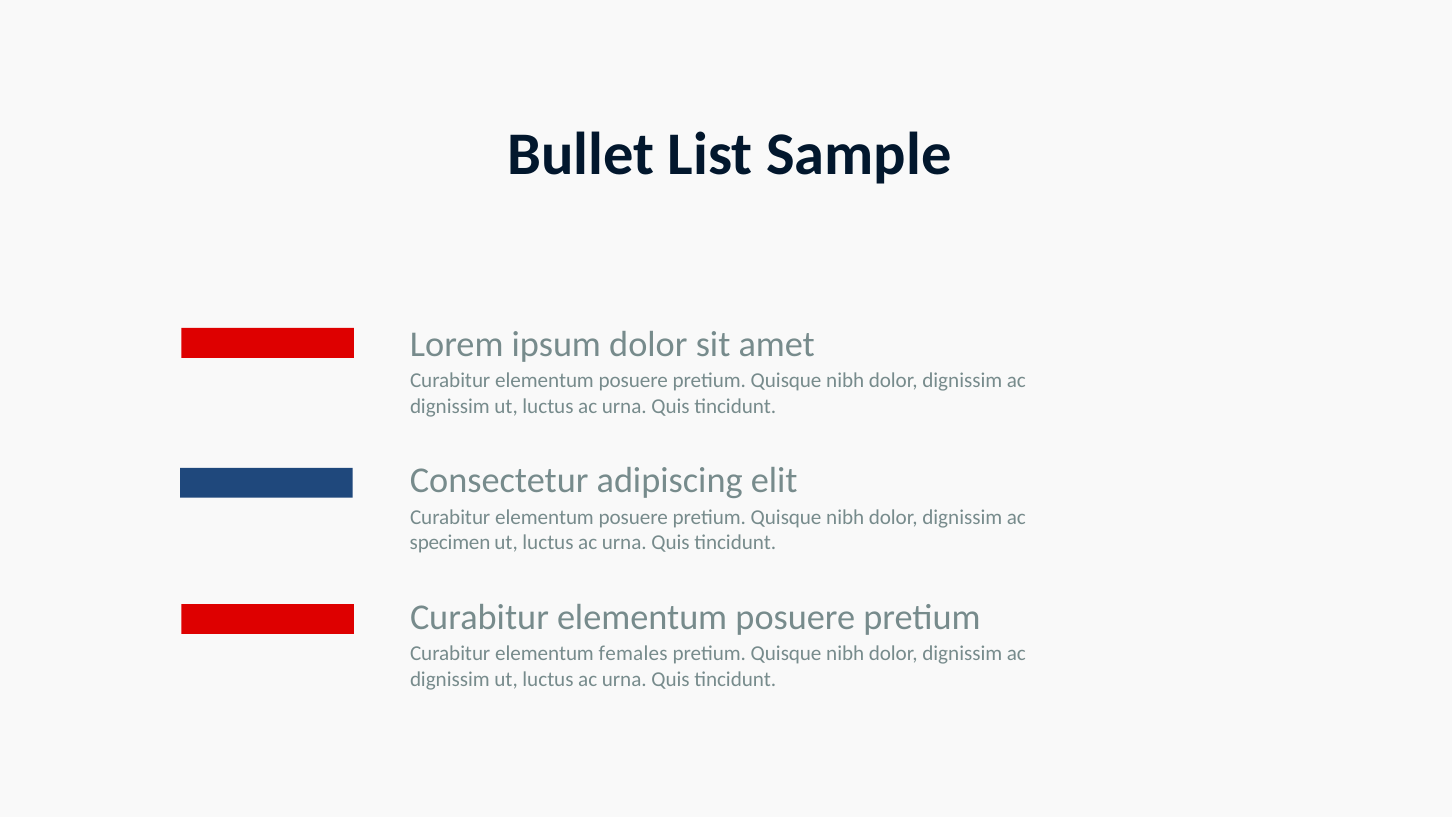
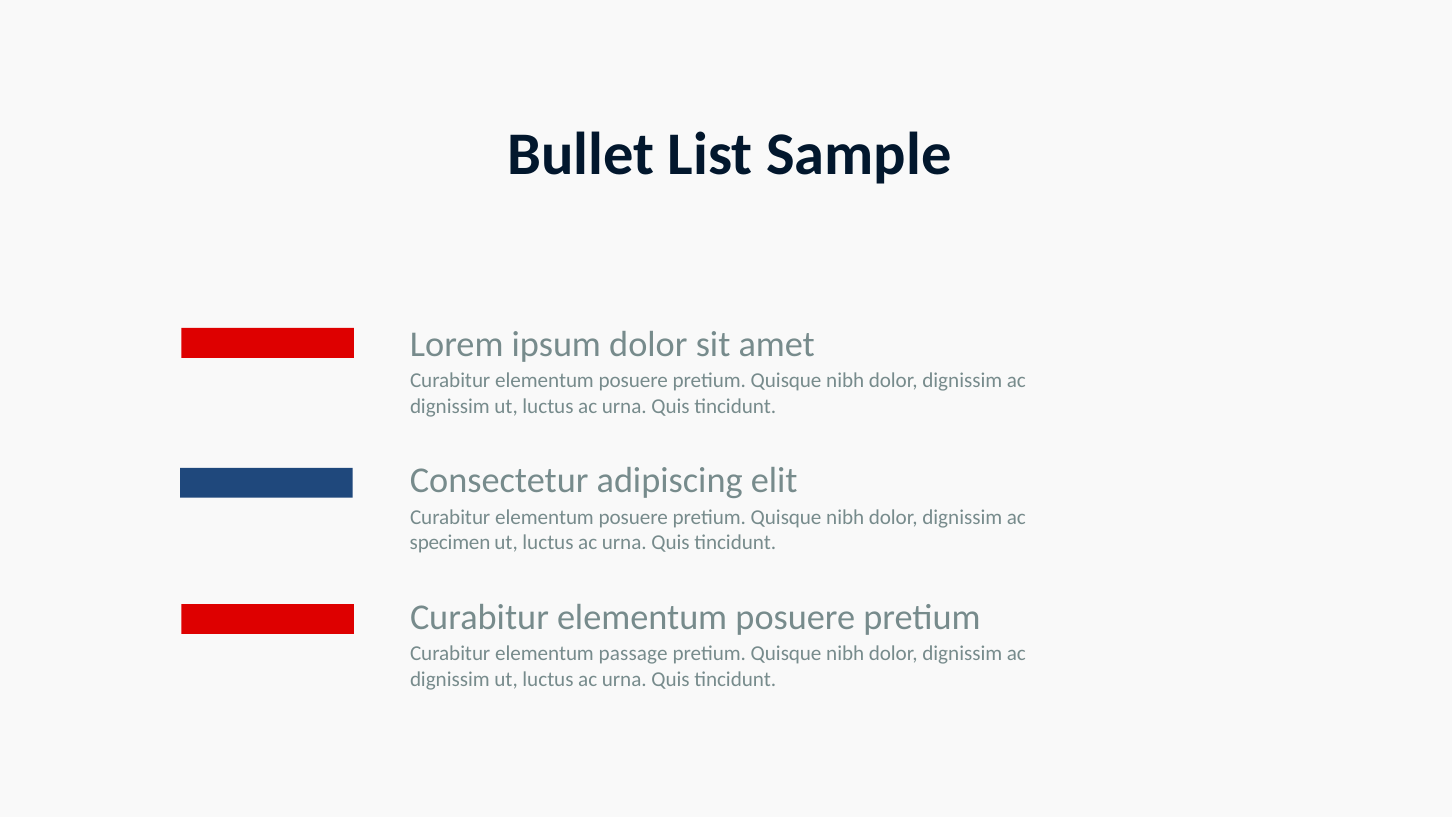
females: females -> passage (633, 654)
